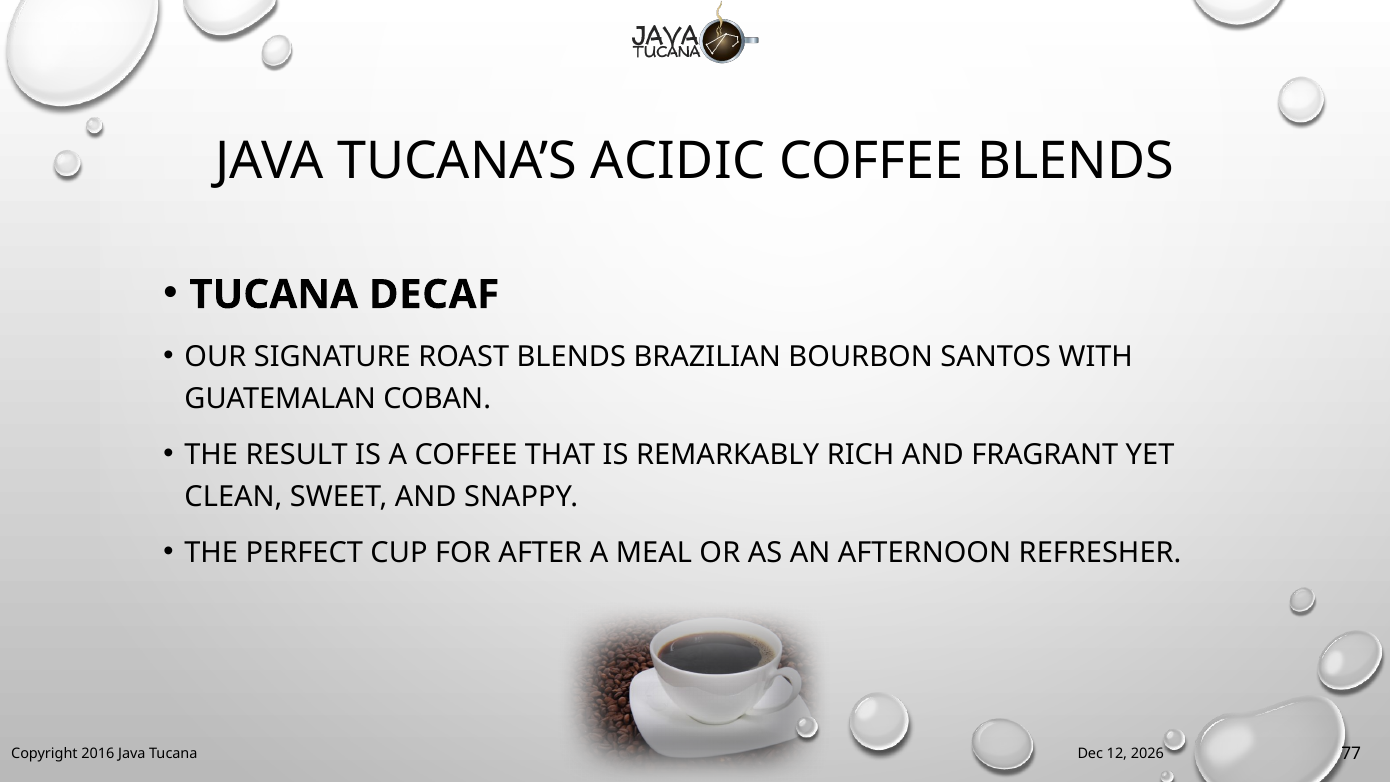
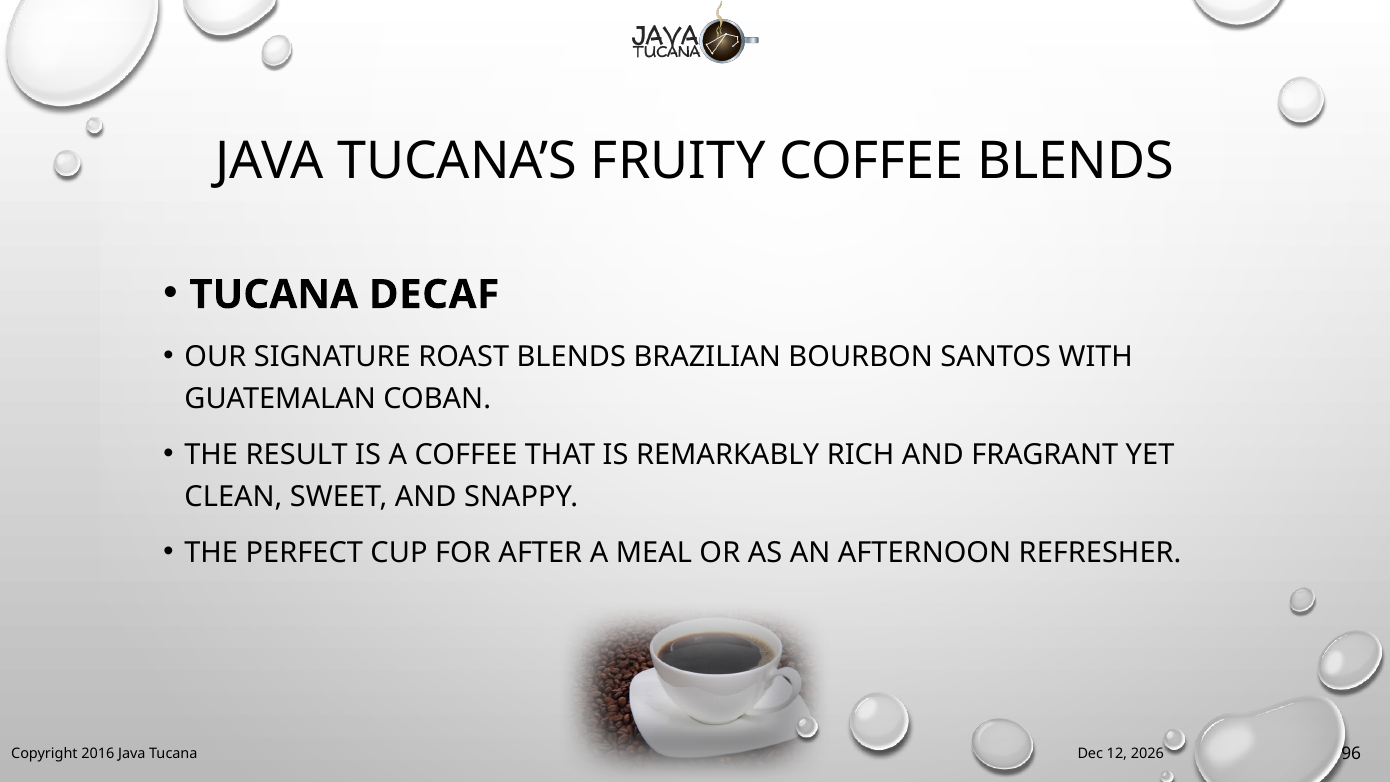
ACIDIC: ACIDIC -> FRUITY (678, 161)
77: 77 -> 96 (1351, 754)
